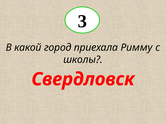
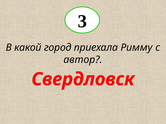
школы: школы -> автор (83, 60)
